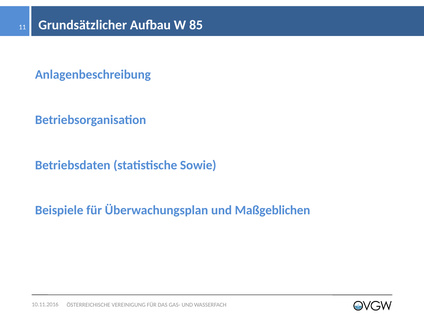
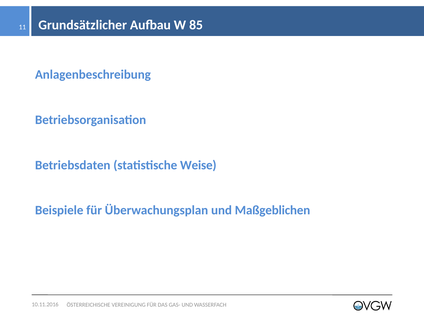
Sowie: Sowie -> Weise (198, 165)
